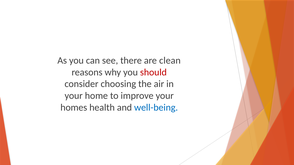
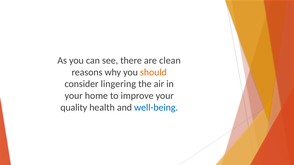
should colour: red -> orange (153, 72)
choosing: choosing -> lingering (118, 84)
homes: homes -> quality (74, 108)
